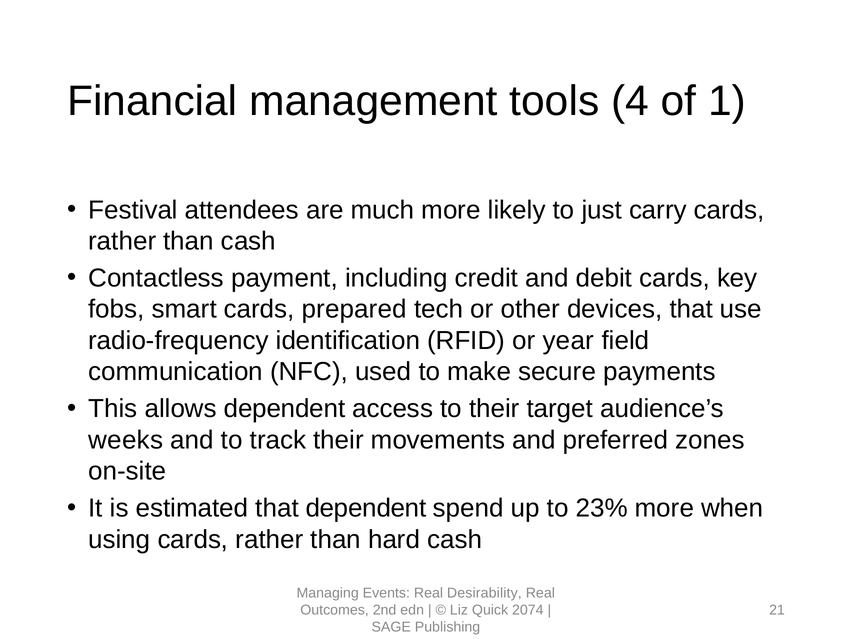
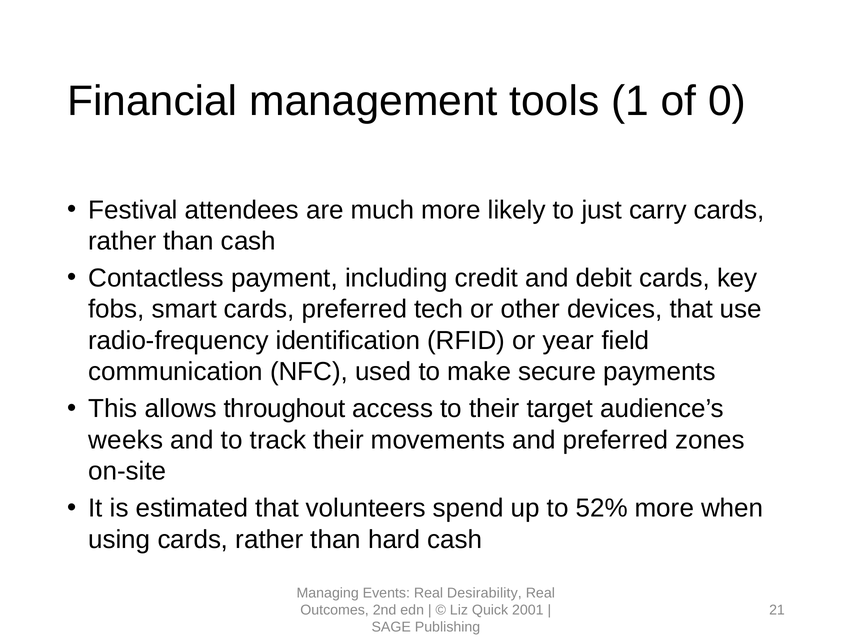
4: 4 -> 1 (630, 101)
1: 1 -> 0 (727, 101)
cards prepared: prepared -> preferred (354, 309)
allows dependent: dependent -> throughout (285, 409)
that dependent: dependent -> volunteers (366, 508)
23%: 23% -> 52% (602, 508)
2074: 2074 -> 2001 (528, 610)
